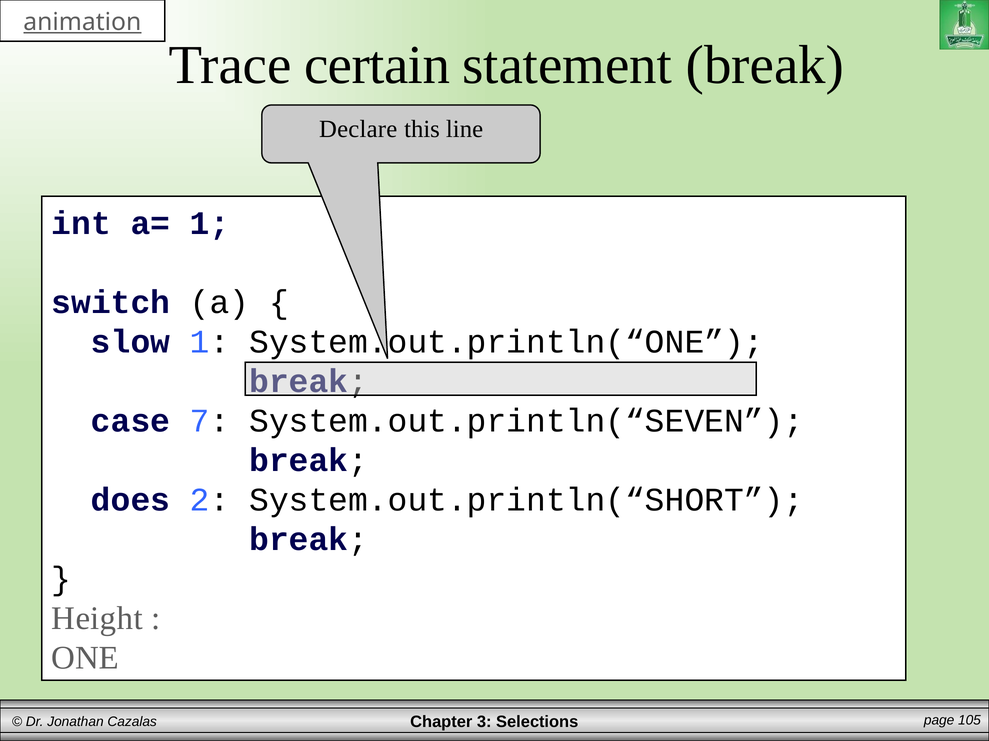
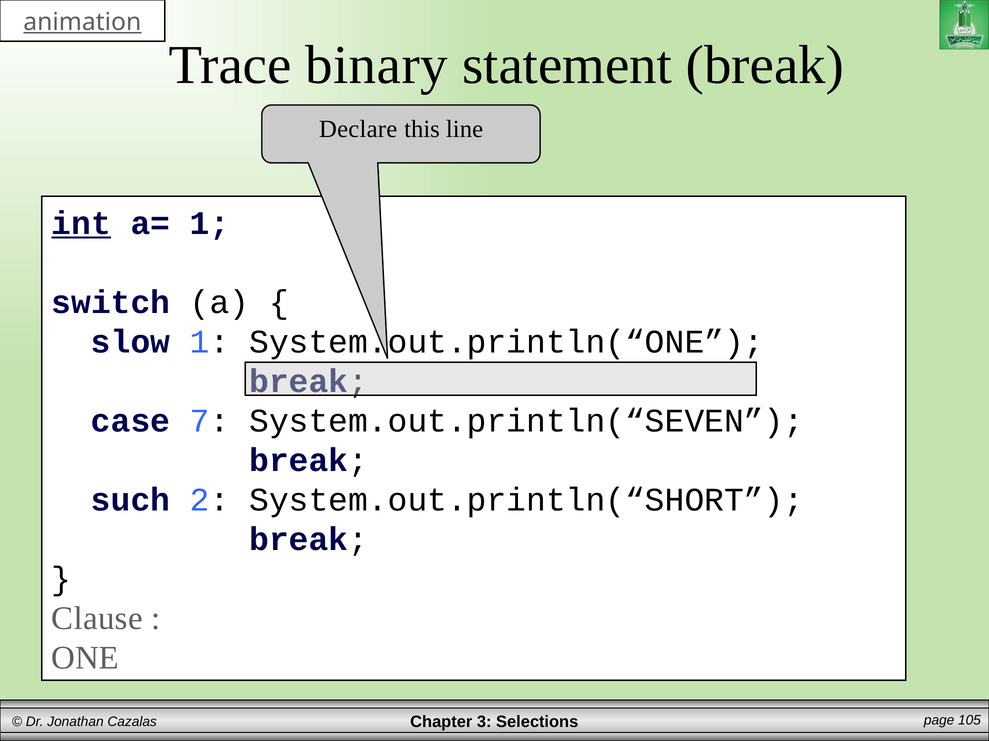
certain: certain -> binary (377, 65)
int underline: none -> present (81, 223)
does: does -> such (131, 500)
Height: Height -> Clause (97, 619)
